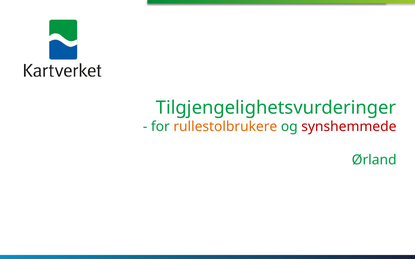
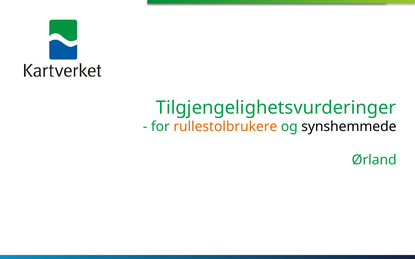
synshemmede colour: red -> black (349, 127)
